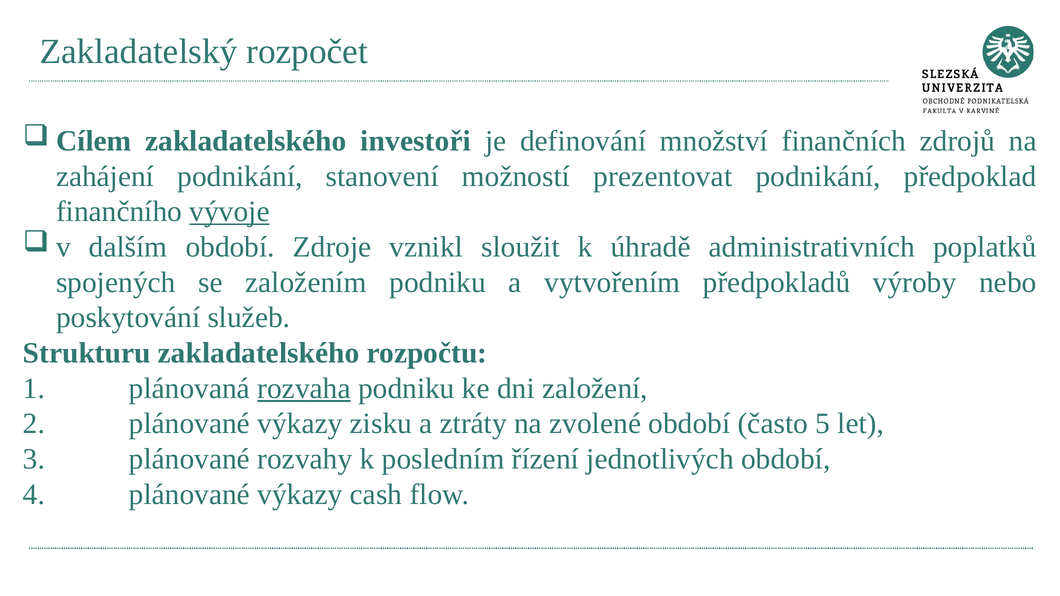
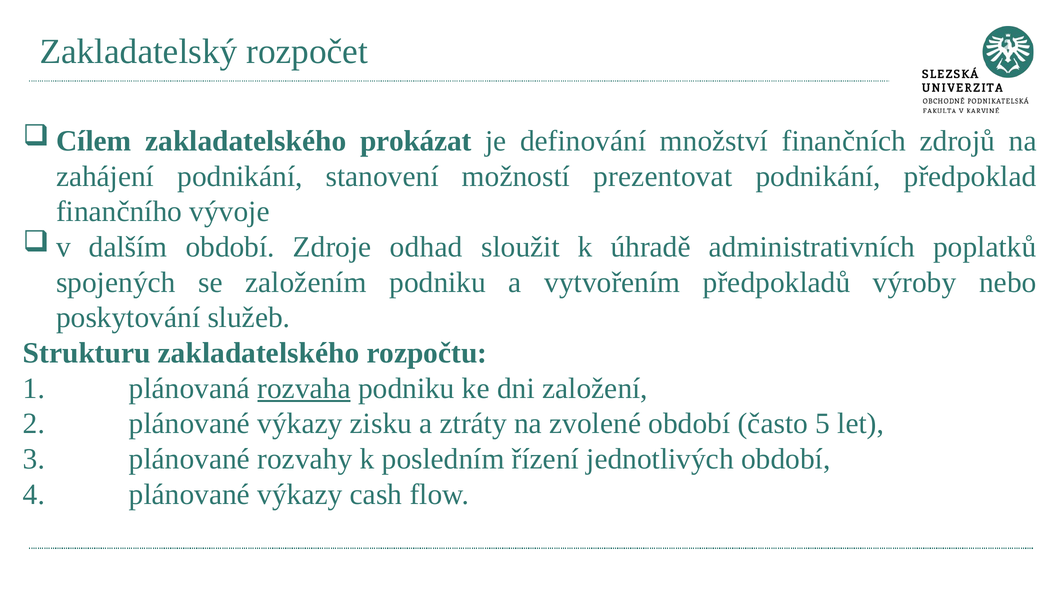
investoři: investoři -> prokázat (416, 141)
vývoje underline: present -> none (229, 212)
vznikl: vznikl -> odhad (426, 247)
